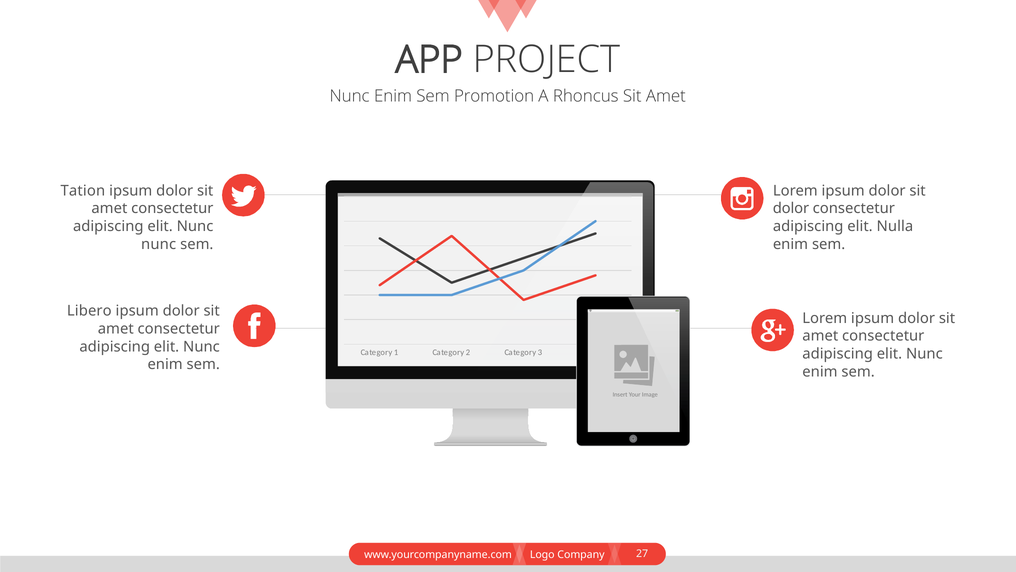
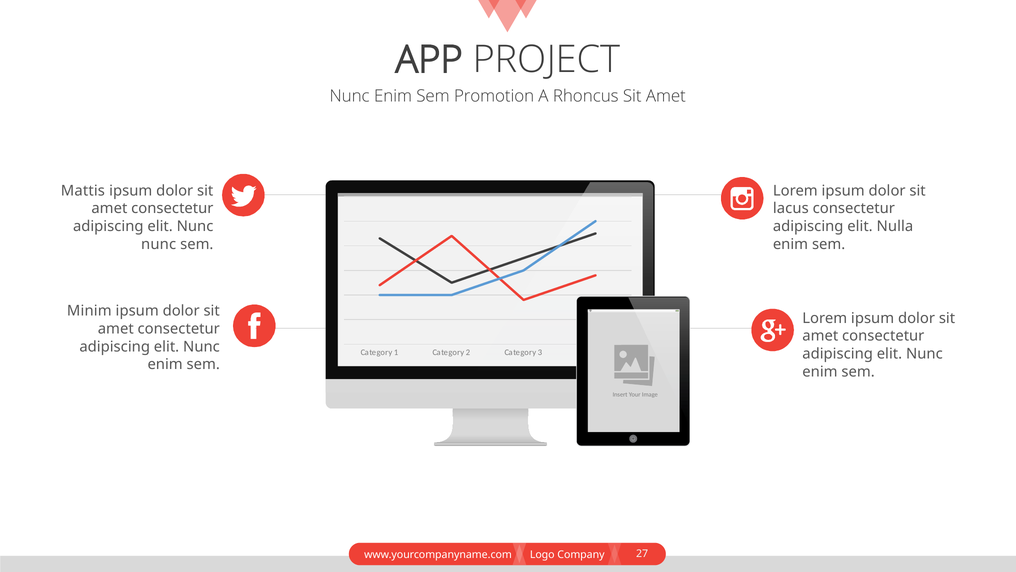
Tation: Tation -> Mattis (83, 191)
dolor: dolor -> lacus (791, 208)
Libero: Libero -> Minim (89, 311)
